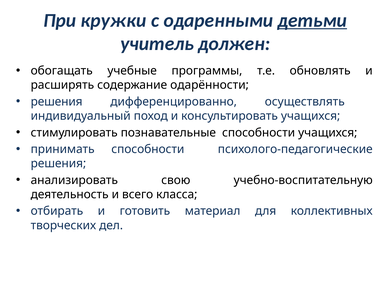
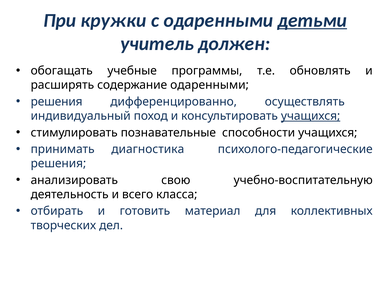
содержание одарённости: одарённости -> одаренными (210, 85)
учащихся underline: none -> present (311, 116)
принимать способности: способности -> диагностика (148, 149)
